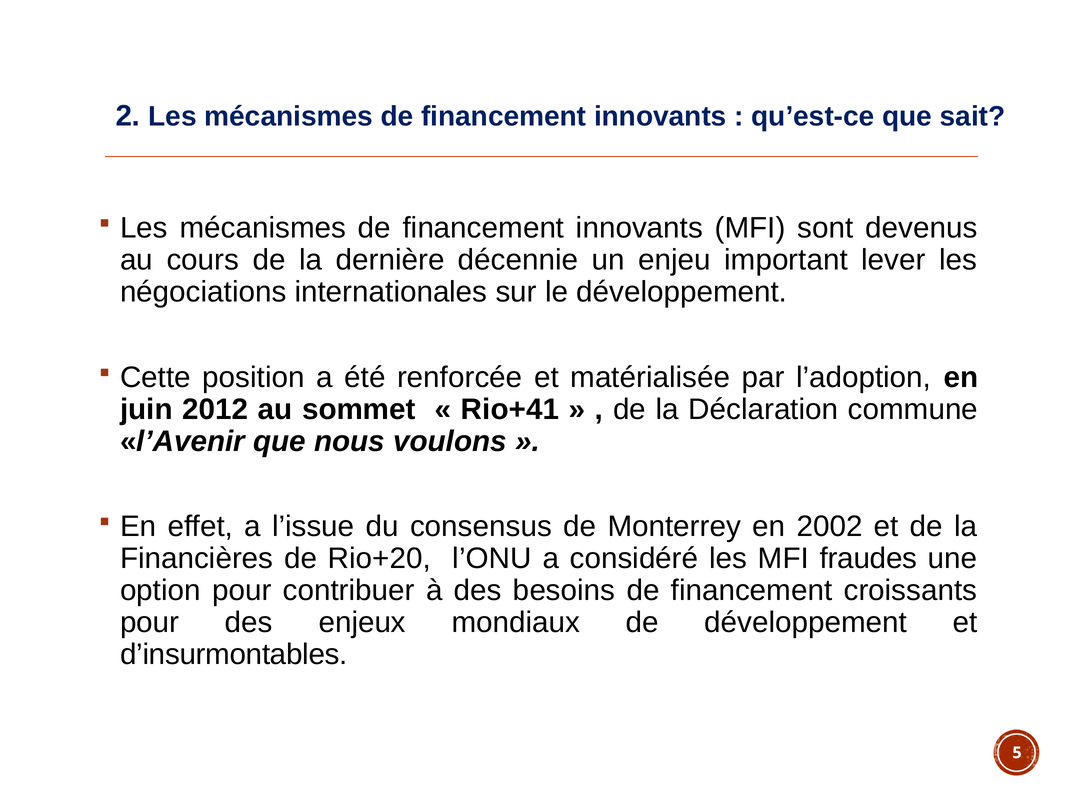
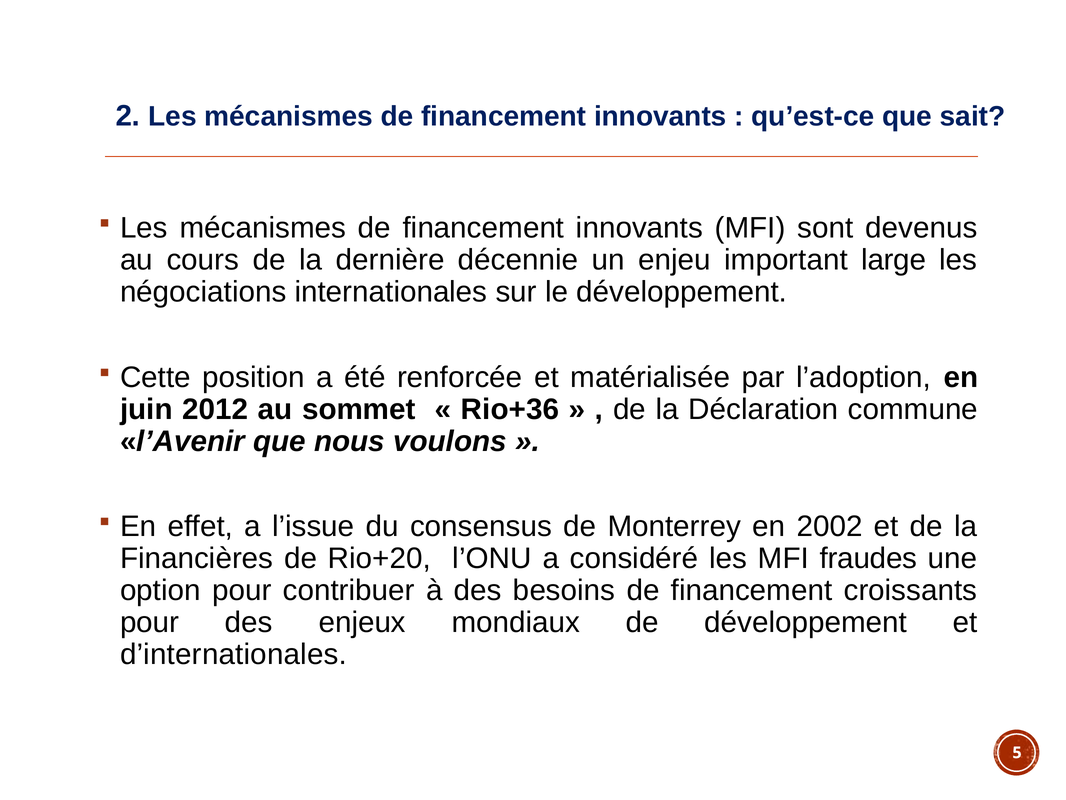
lever: lever -> large (894, 260)
Rio+41: Rio+41 -> Rio+36 (510, 409)
d’insurmontables: d’insurmontables -> d’internationales (234, 654)
